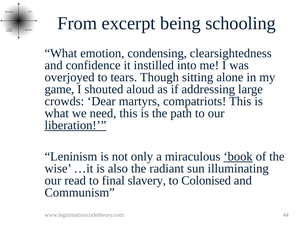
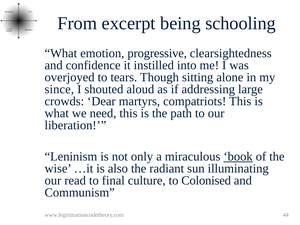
condensing: condensing -> progressive (157, 53)
game: game -> since (59, 89)
liberation underline: present -> none (75, 125)
slavery: slavery -> culture (147, 181)
